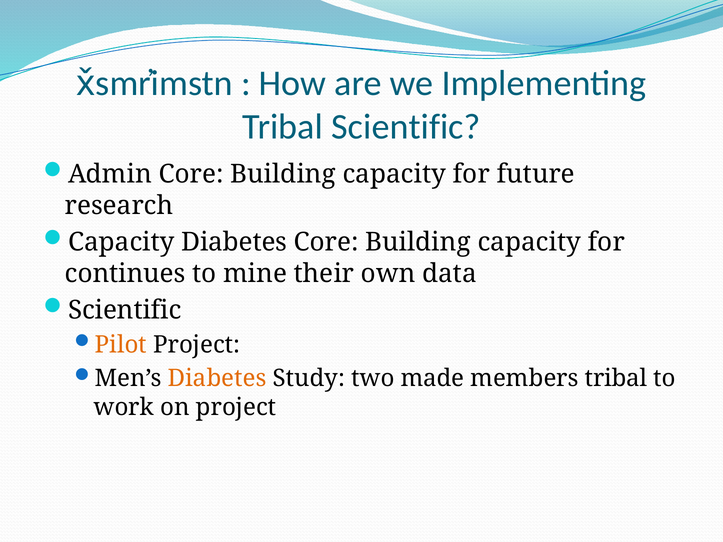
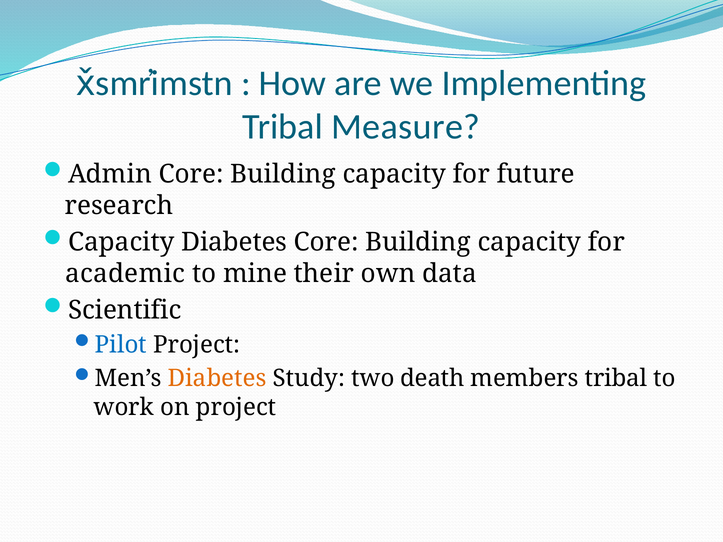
Tribal Scientific: Scientific -> Measure (406, 127)
continues: continues -> academic (125, 274)
Pilot colour: orange -> blue (121, 345)
made: made -> death (432, 379)
